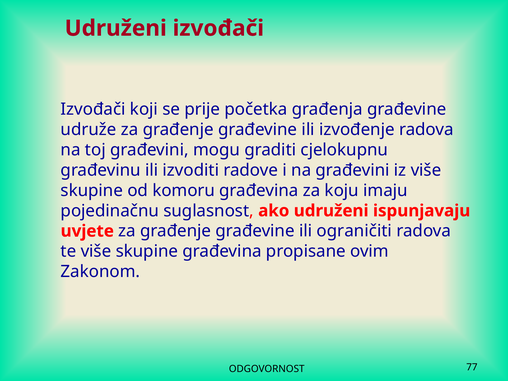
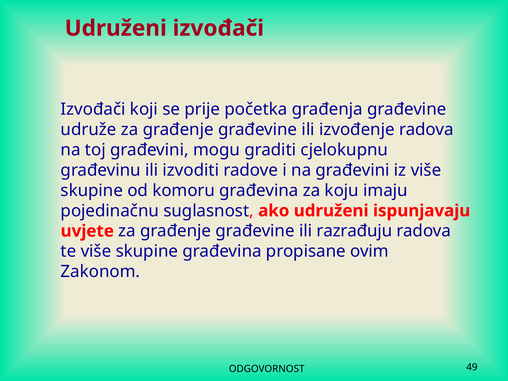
ograničiti: ograničiti -> razrađuju (354, 231)
77: 77 -> 49 (472, 367)
